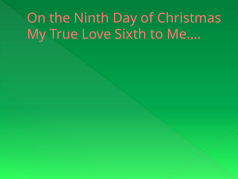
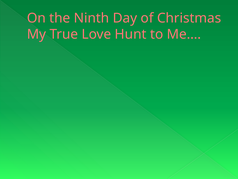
Sixth: Sixth -> Hunt (131, 34)
